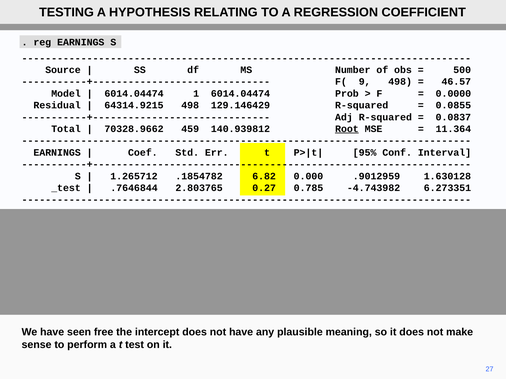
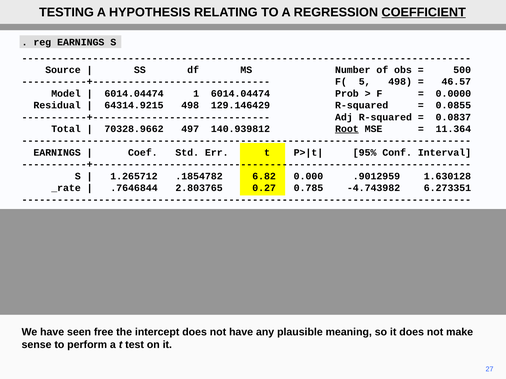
COEFFICIENT underline: none -> present (424, 12)
9: 9 -> 5 (365, 82)
459: 459 -> 497 (190, 129)
_test: _test -> _rate (66, 188)
